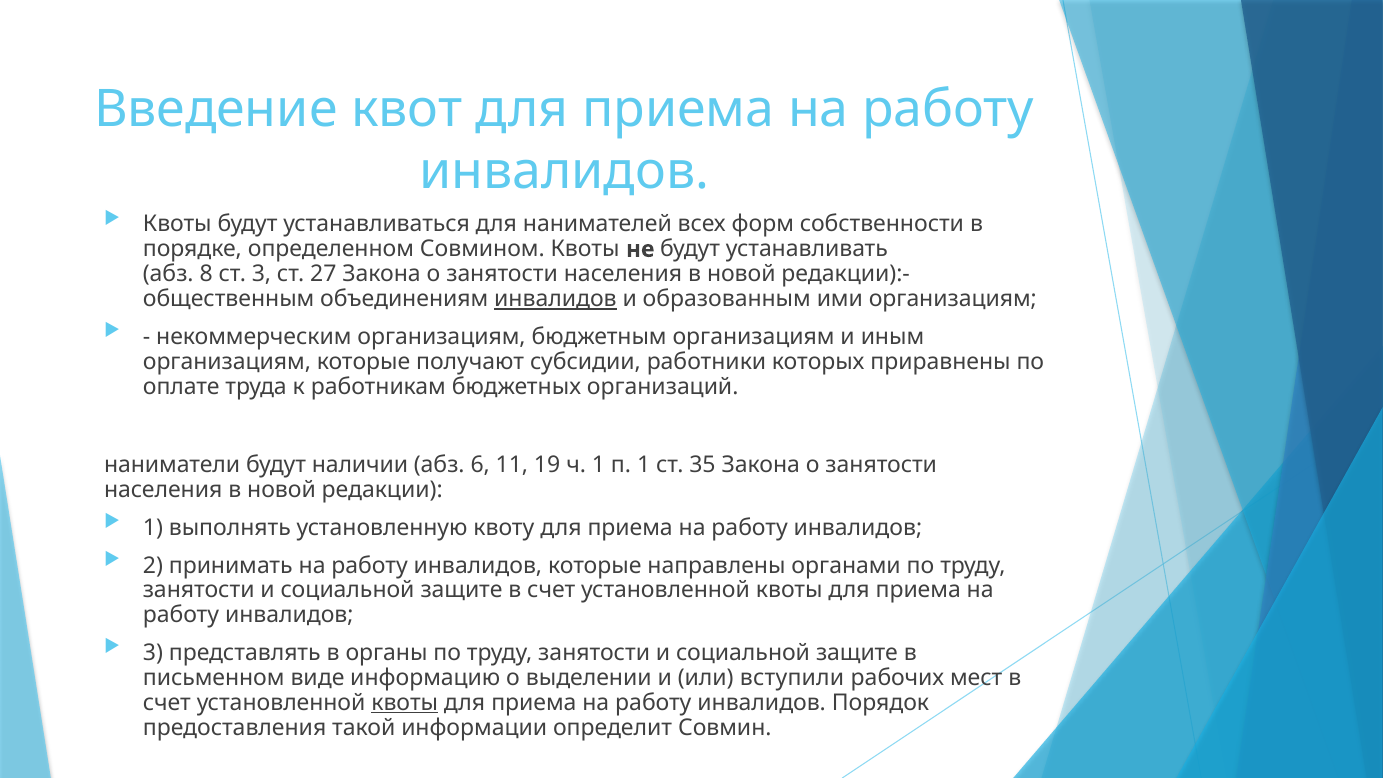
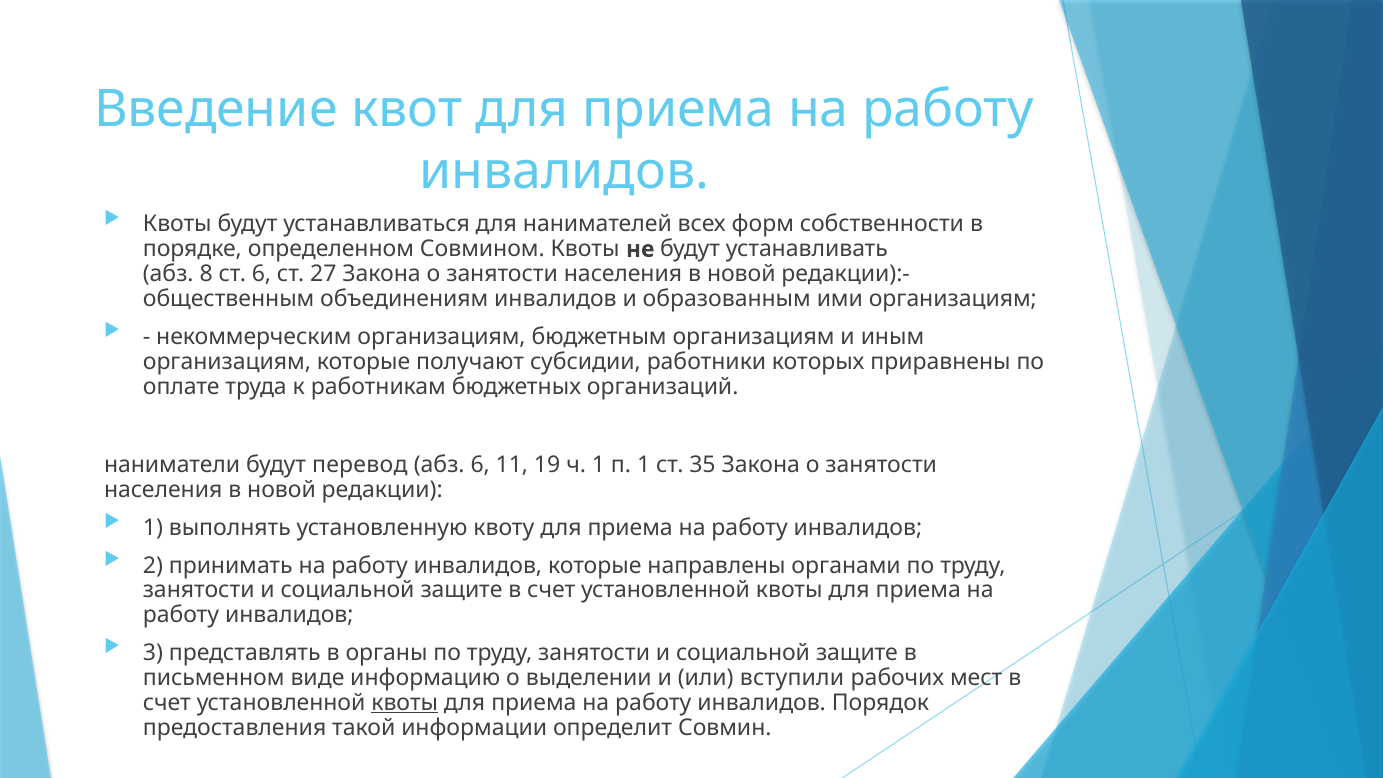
ст 3: 3 -> 6 (261, 274)
инвалидов underline: present -> none (555, 299)
наличии: наличии -> перевод (360, 465)
